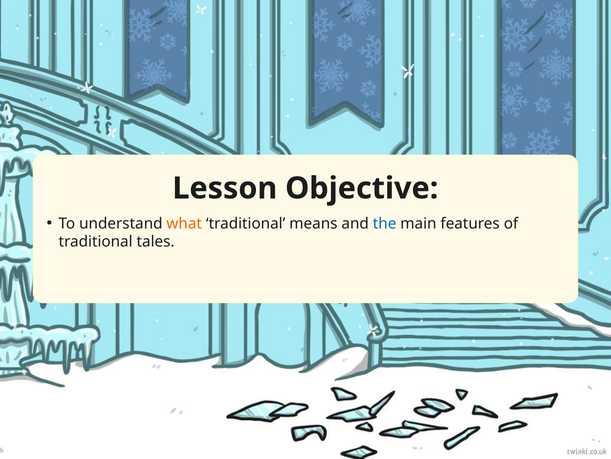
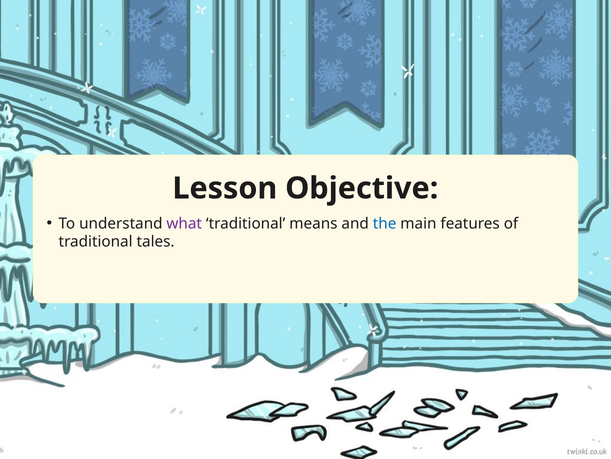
what colour: orange -> purple (184, 223)
